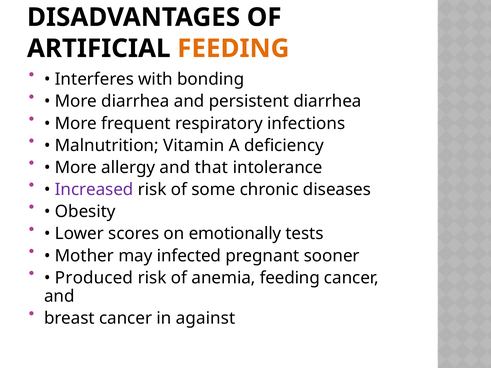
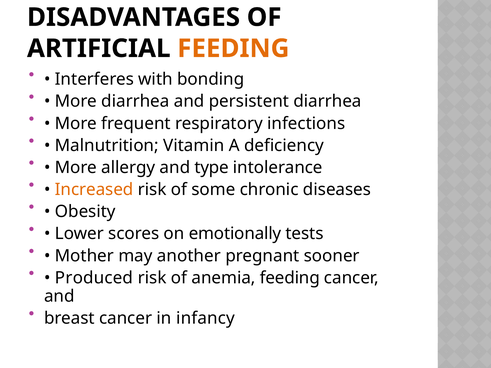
that: that -> type (212, 168)
Increased colour: purple -> orange (94, 190)
infected: infected -> another (189, 256)
against: against -> infancy (206, 318)
